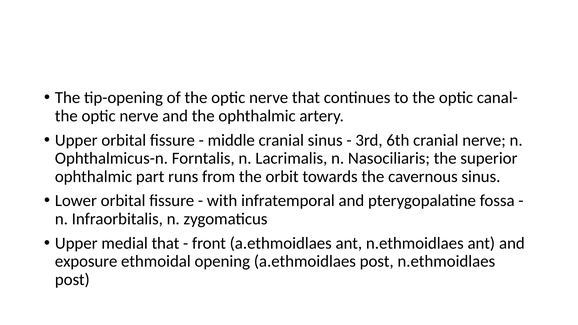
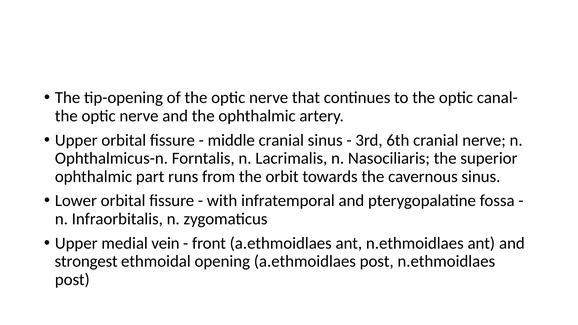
medial that: that -> vein (165, 243)
exposure: exposure -> strongest (86, 261)
